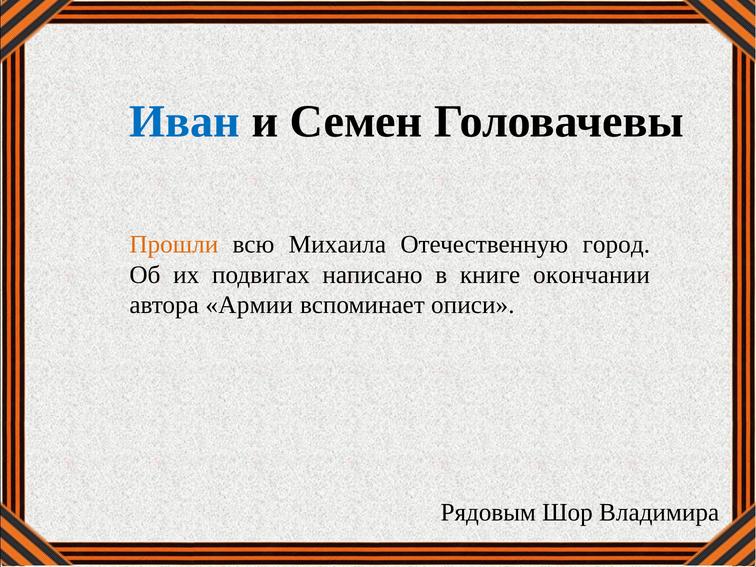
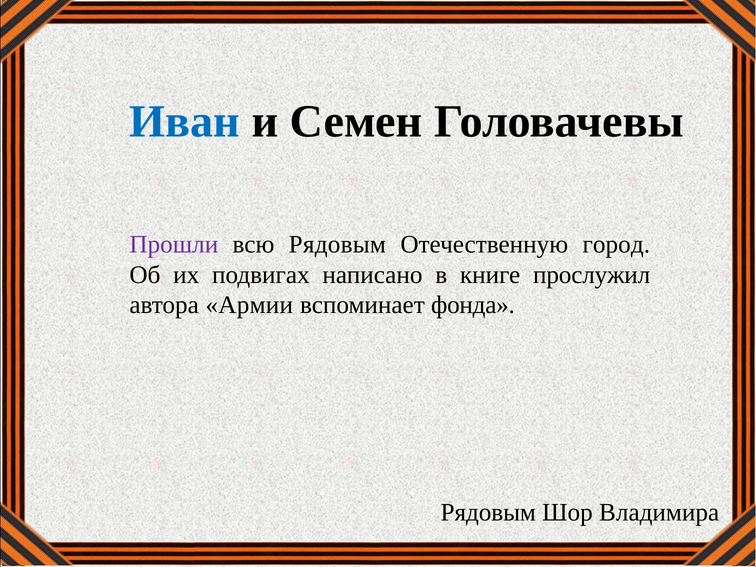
Прошли colour: orange -> purple (174, 245)
всю Михаила: Михаила -> Рядовым (337, 245)
окончании: окончании -> прослужил (592, 275)
описи: описи -> фонда (473, 305)
